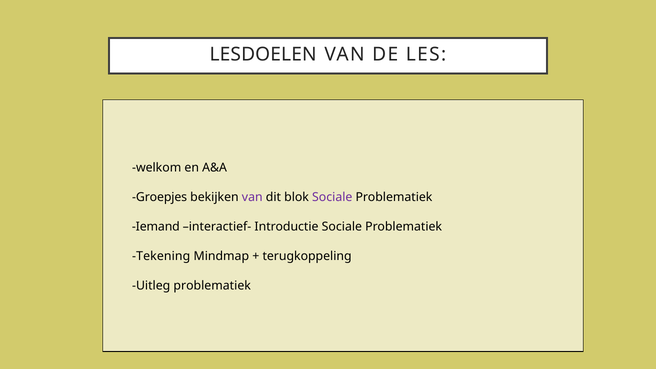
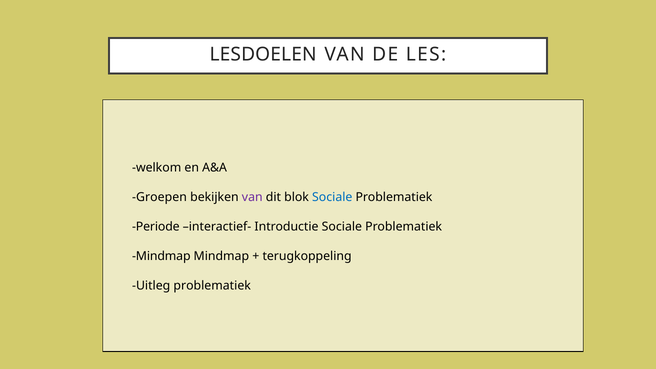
Groepjes: Groepjes -> Groepen (160, 197)
Sociale colour: purple -> blue (332, 197)
Iemand: Iemand -> Periode (156, 227)
Tekening: Tekening -> Mindmap (161, 256)
